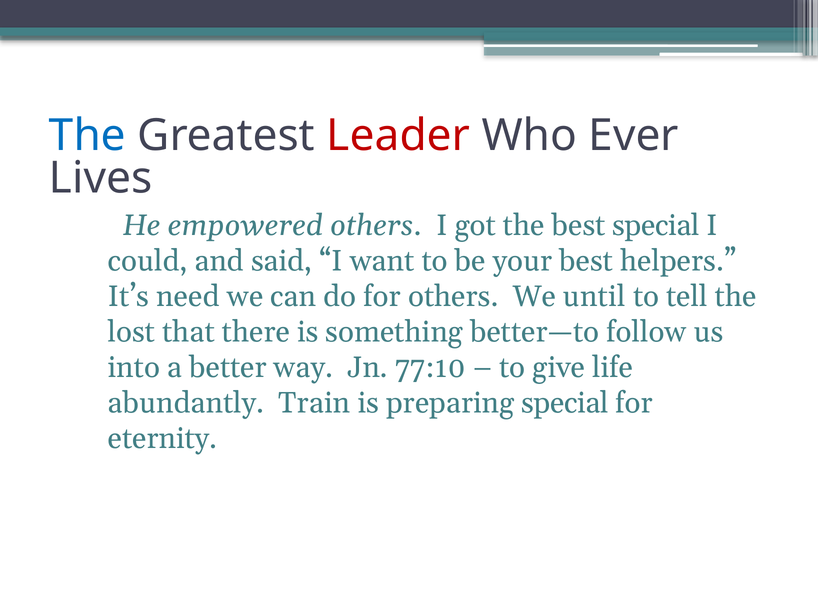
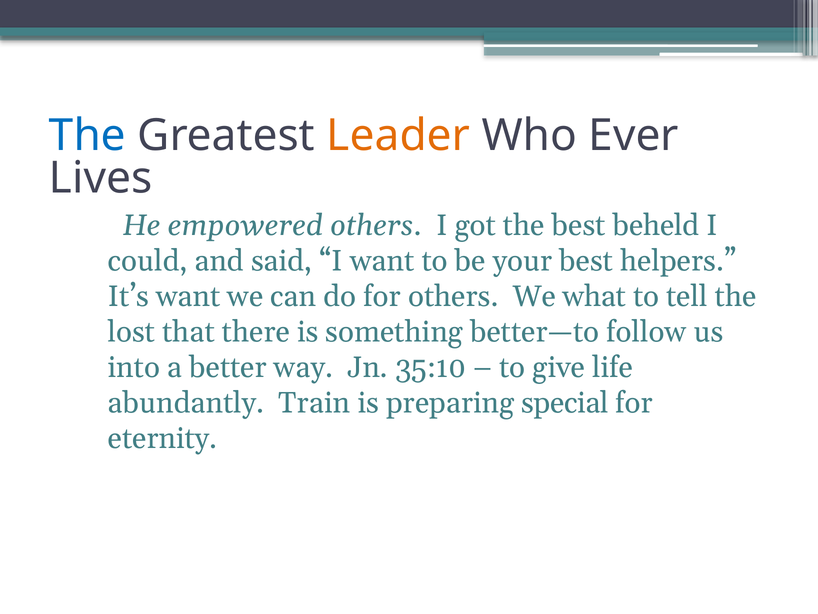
Leader colour: red -> orange (398, 135)
best special: special -> beheld (656, 225)
It’s need: need -> want (188, 296)
until: until -> what (595, 296)
77:10: 77:10 -> 35:10 (431, 367)
